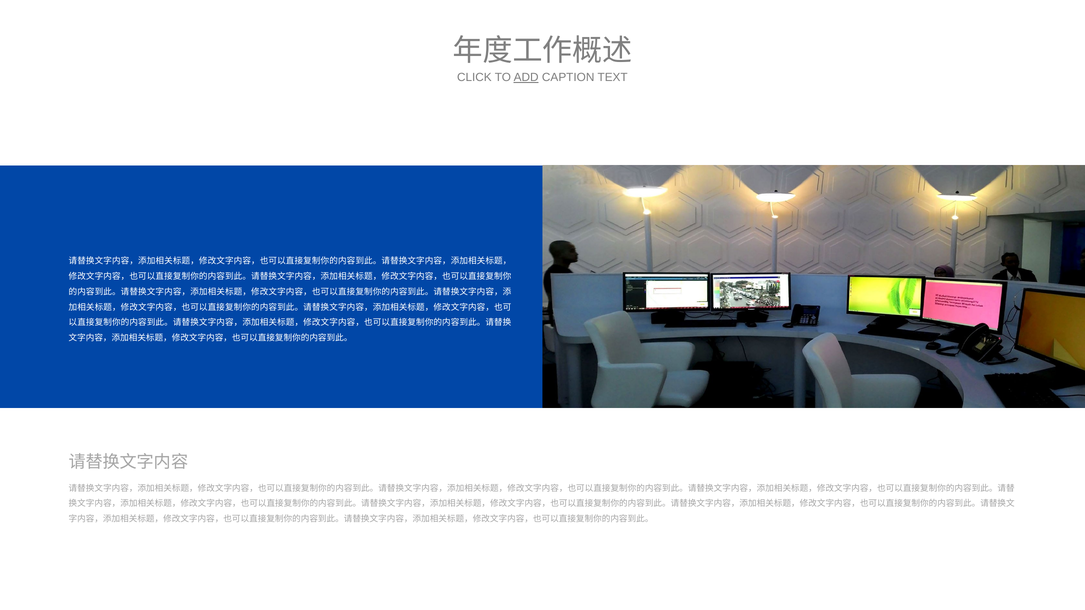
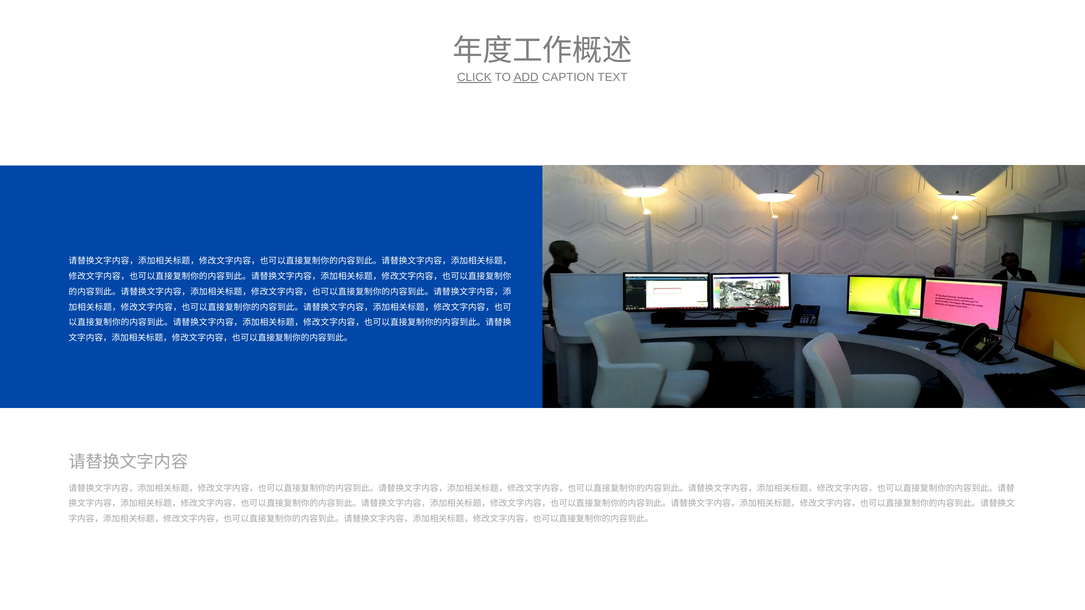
CLICK underline: none -> present (474, 77)
